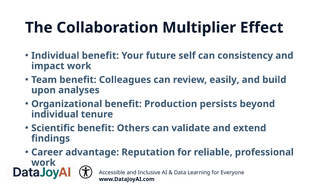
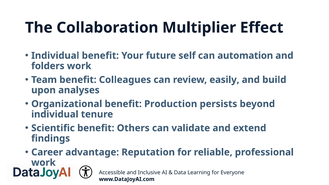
consistency: consistency -> automation (245, 56)
impact: impact -> folders (48, 66)
